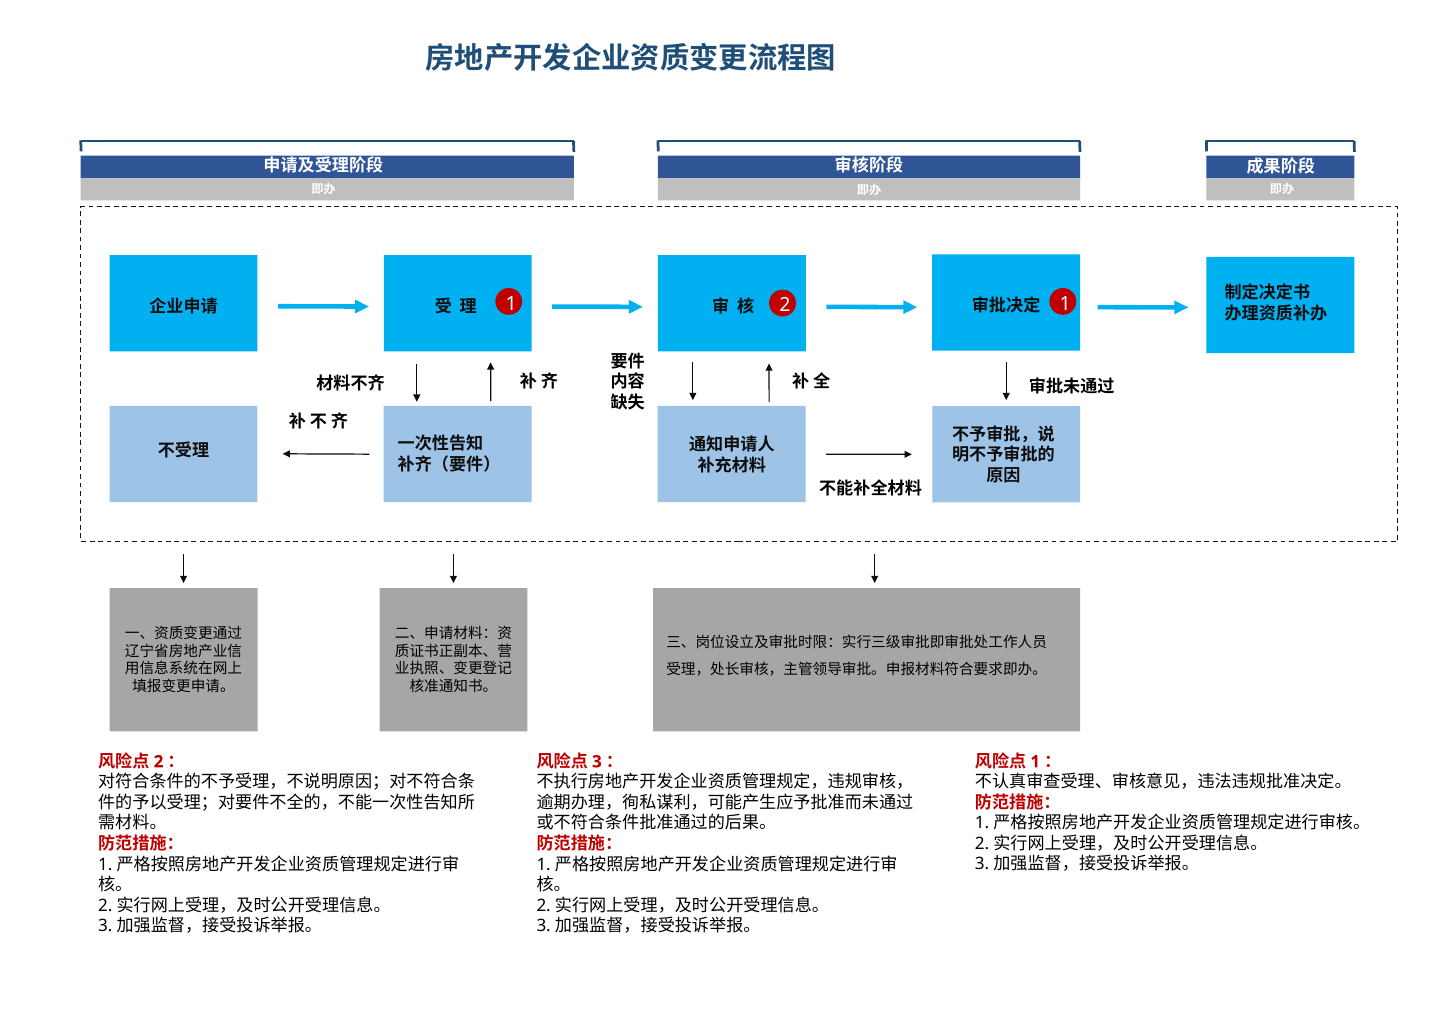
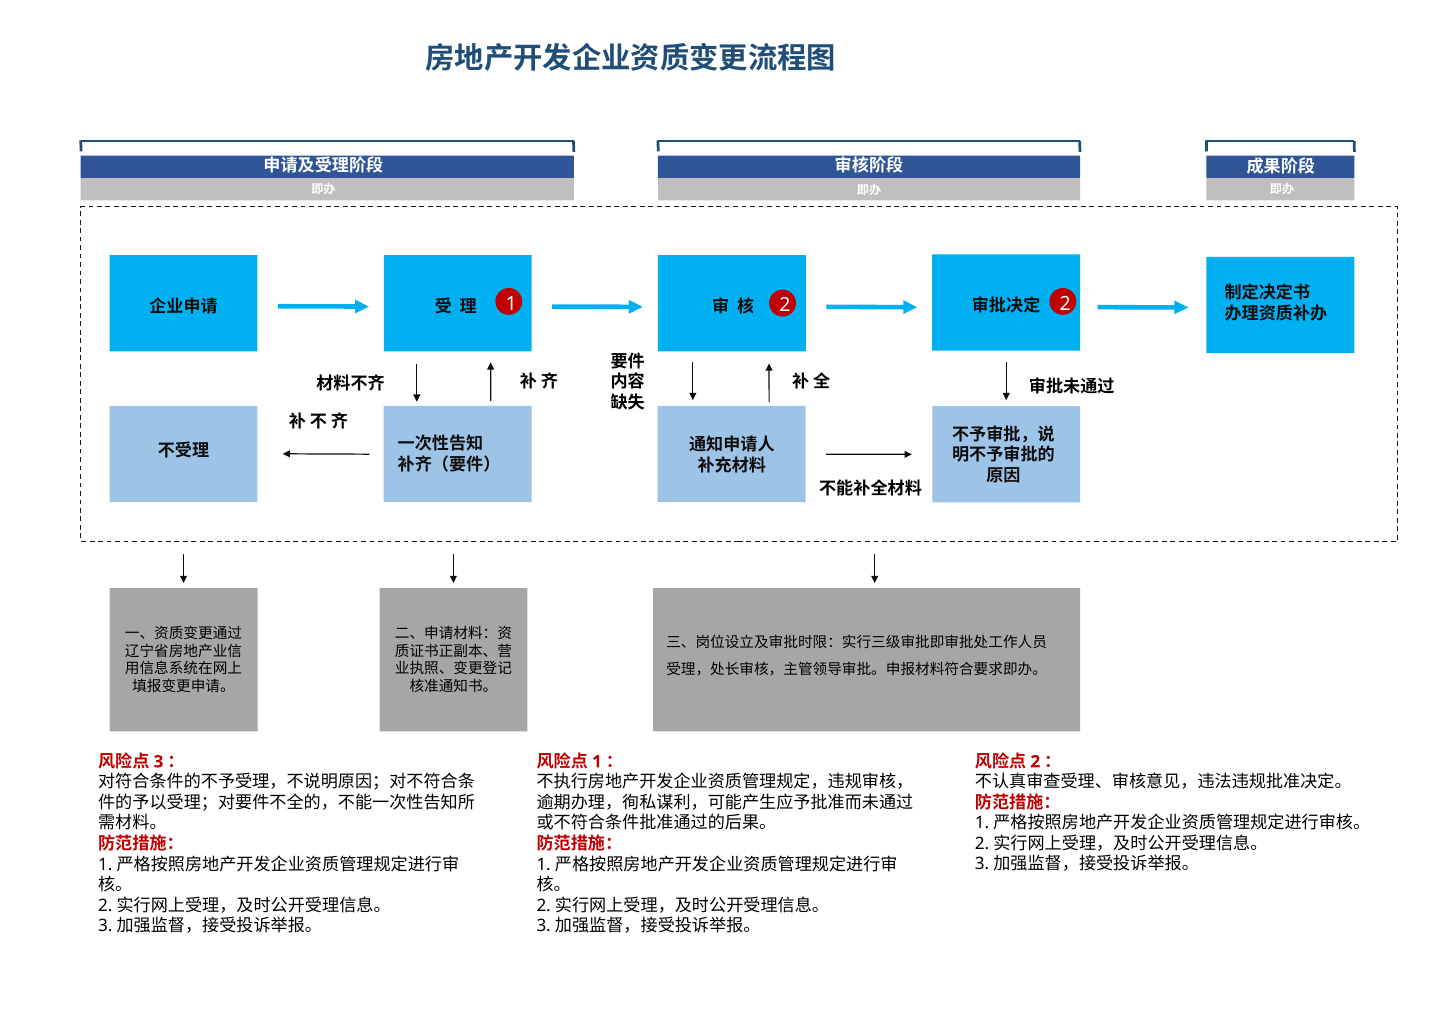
2 1: 1 -> 2 (1065, 304)
1: 1 -> 2 (1035, 762)
2: 2 -> 3 (159, 762)
3: 3 -> 1 (597, 762)
